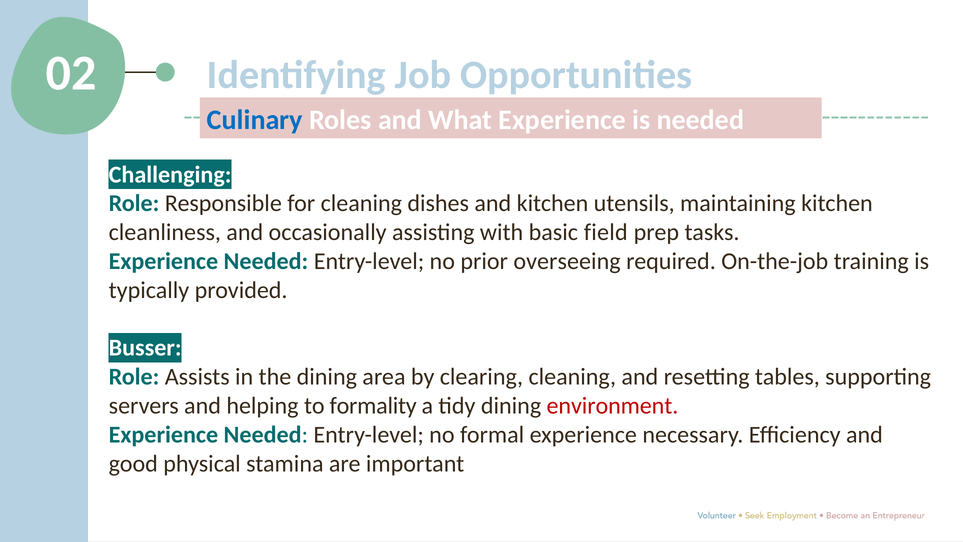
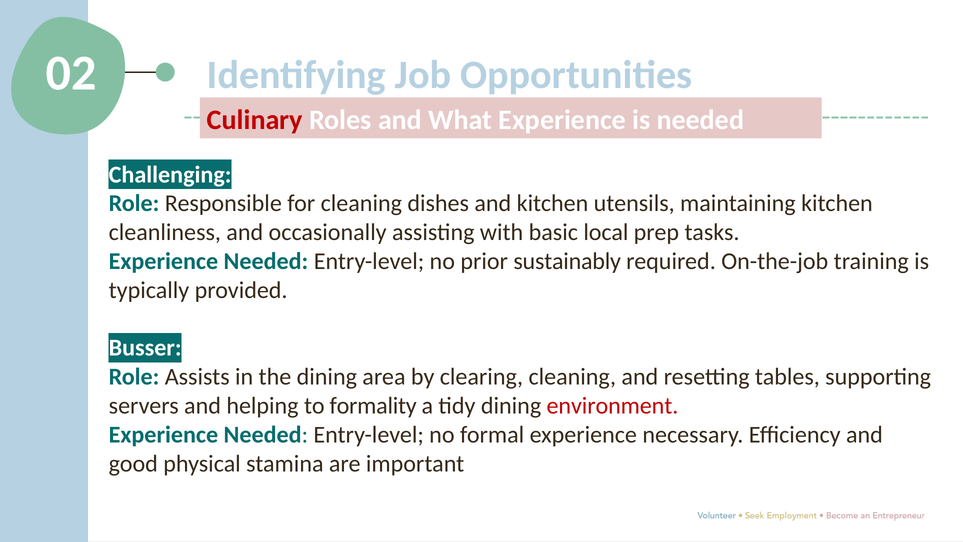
Culinary colour: blue -> red (255, 120)
field: field -> local (606, 232)
overseeing: overseeing -> sustainably (567, 261)
